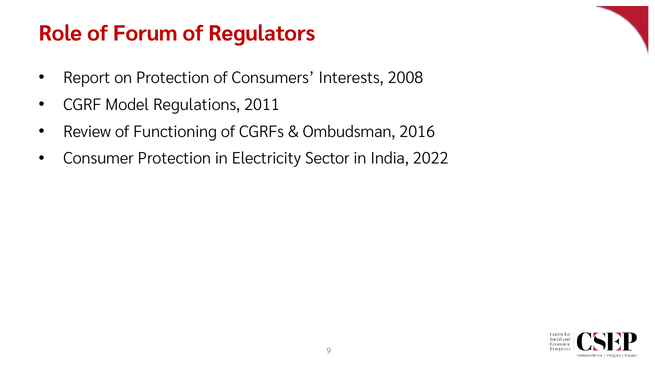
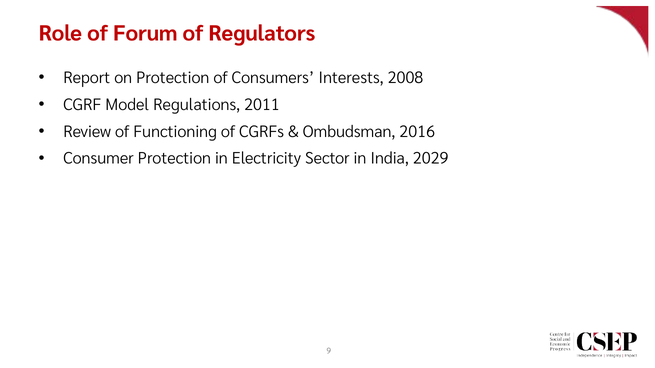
2022: 2022 -> 2029 (431, 159)
